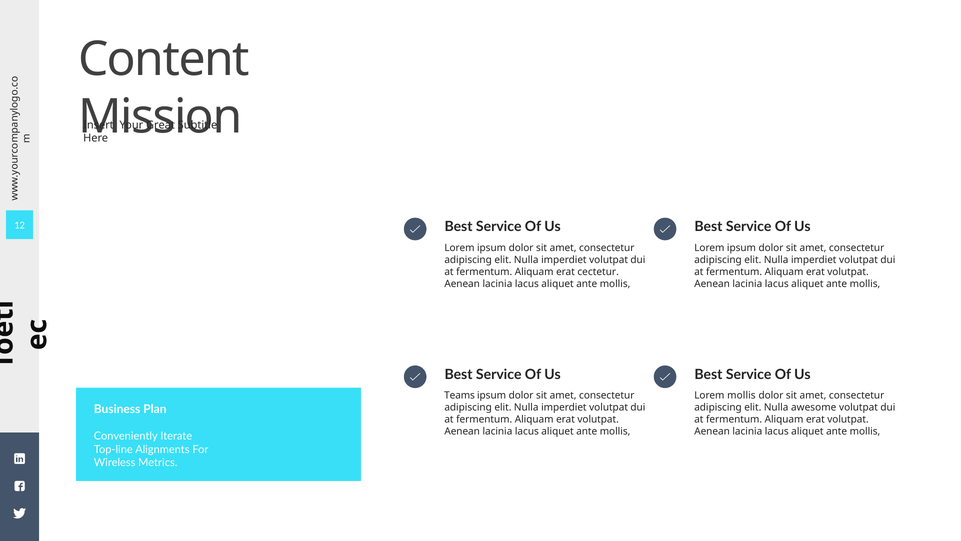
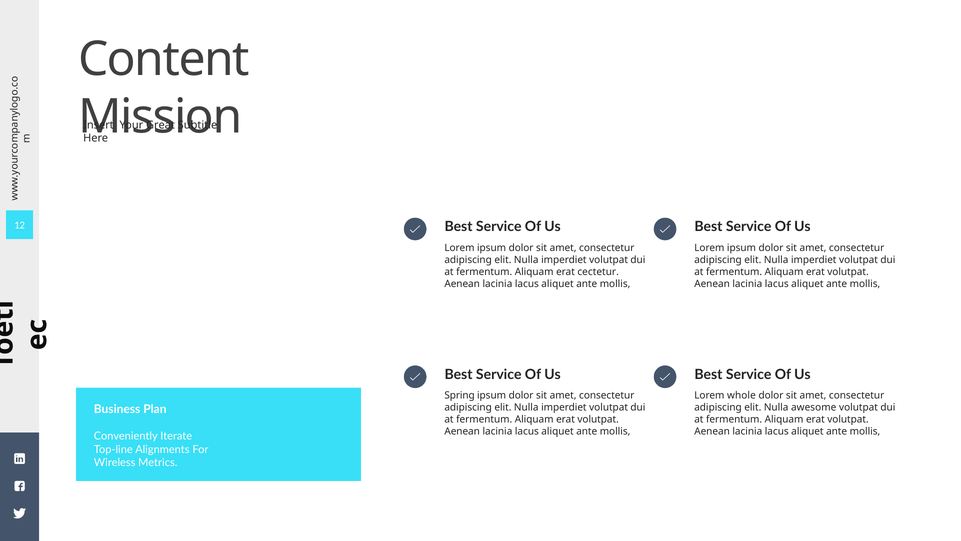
Teams: Teams -> Spring (460, 395)
Lorem mollis: mollis -> whole (741, 395)
